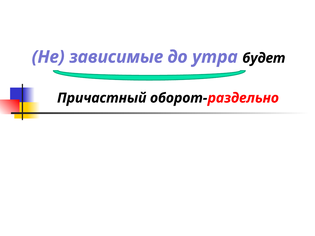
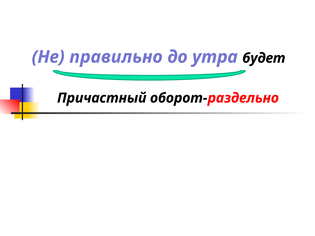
зависимые: зависимые -> правильно (116, 57)
